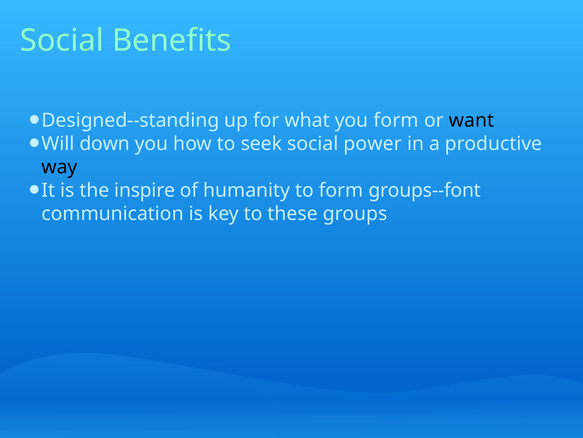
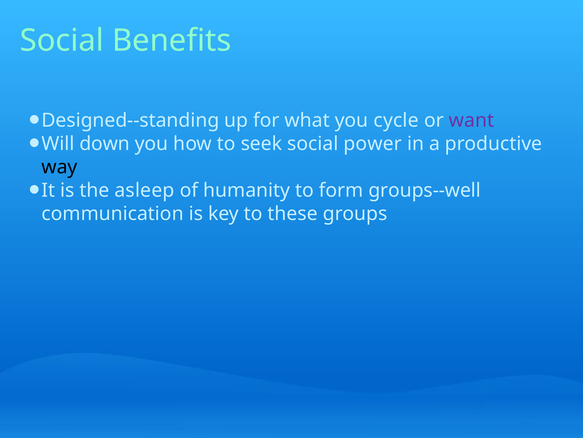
you form: form -> cycle (396, 120)
want colour: black -> purple (472, 120)
inspire: inspire -> asleep (145, 190)
groups--font: groups--font -> groups--well (425, 190)
